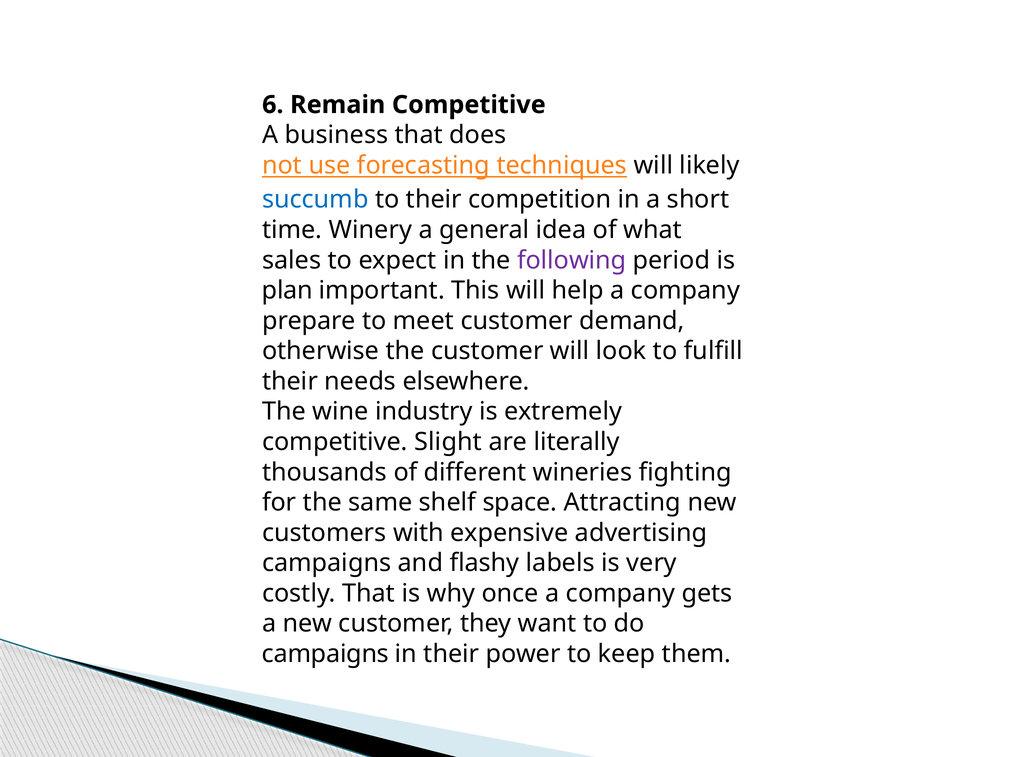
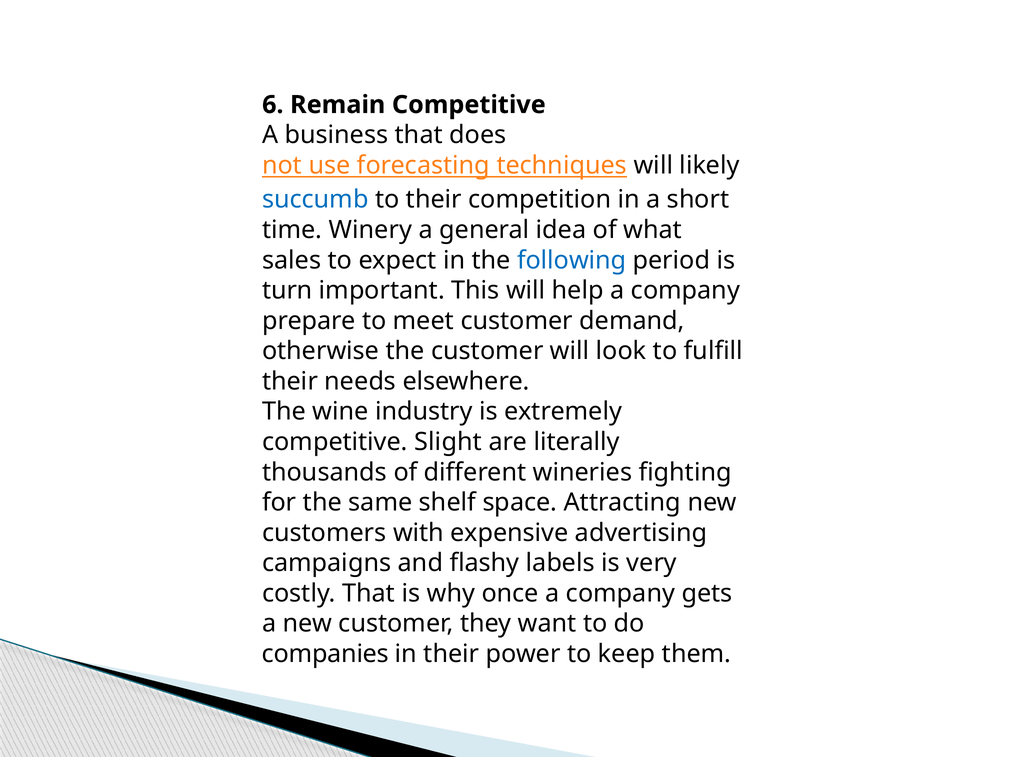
following colour: purple -> blue (572, 260)
plan: plan -> turn (287, 290)
campaigns: campaigns -> companies (325, 654)
